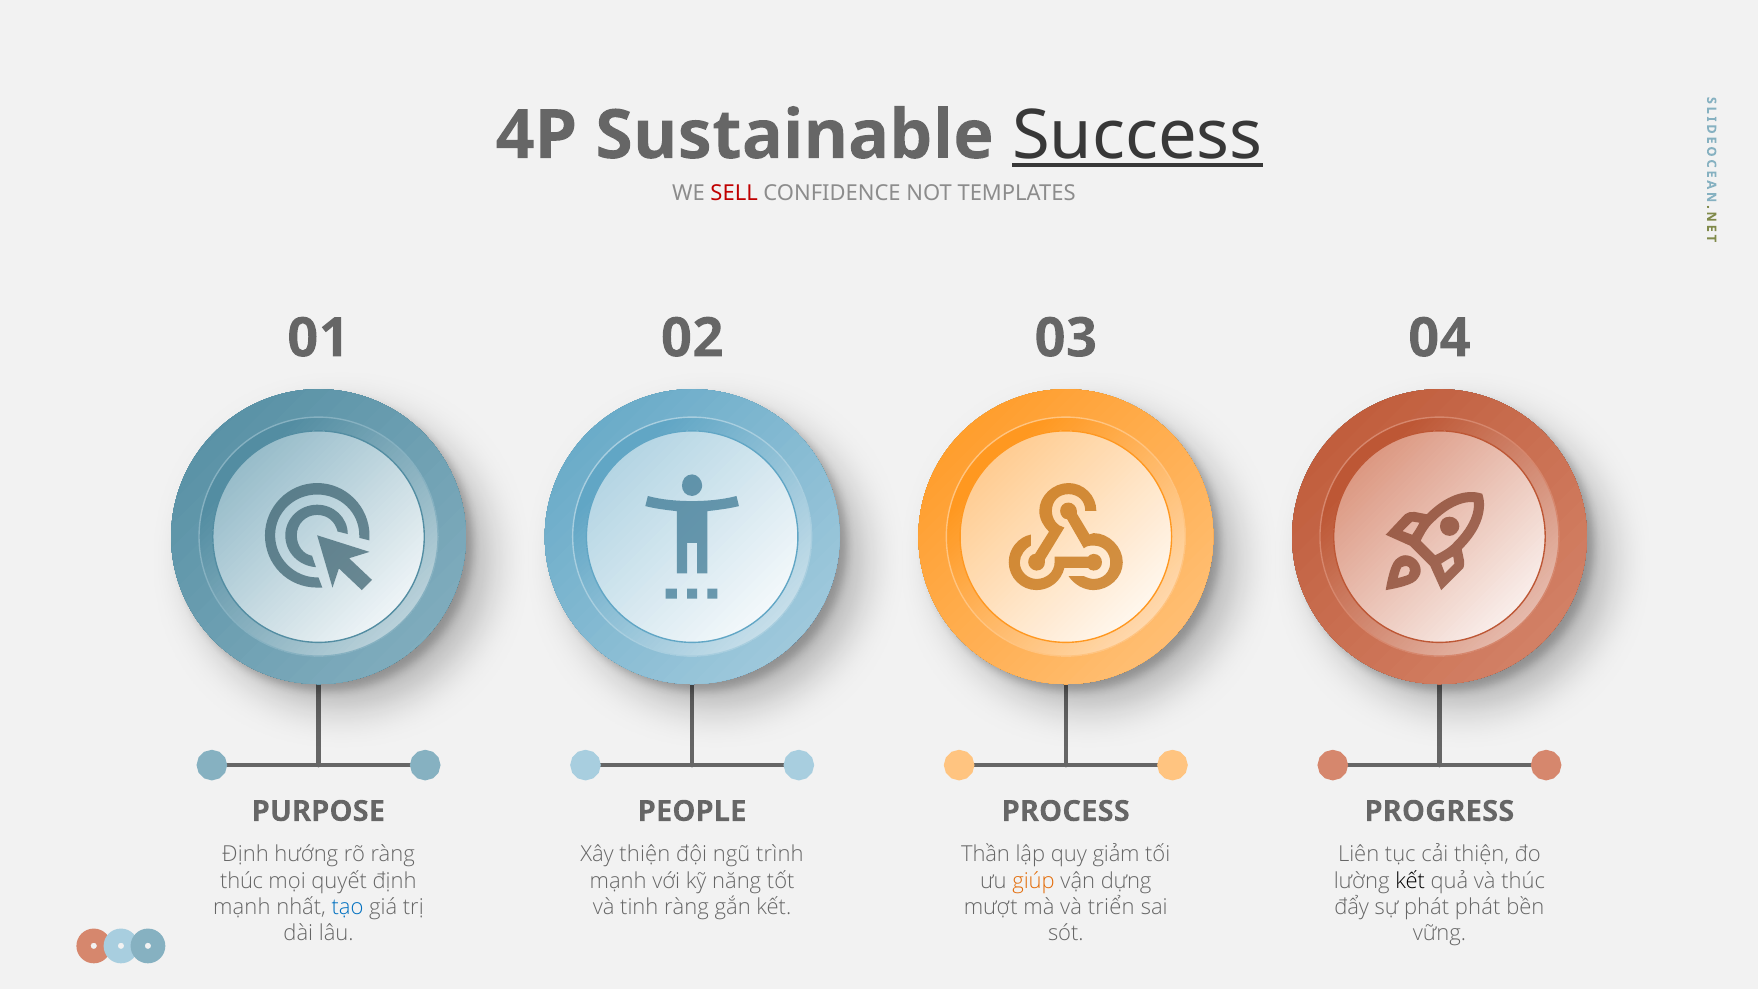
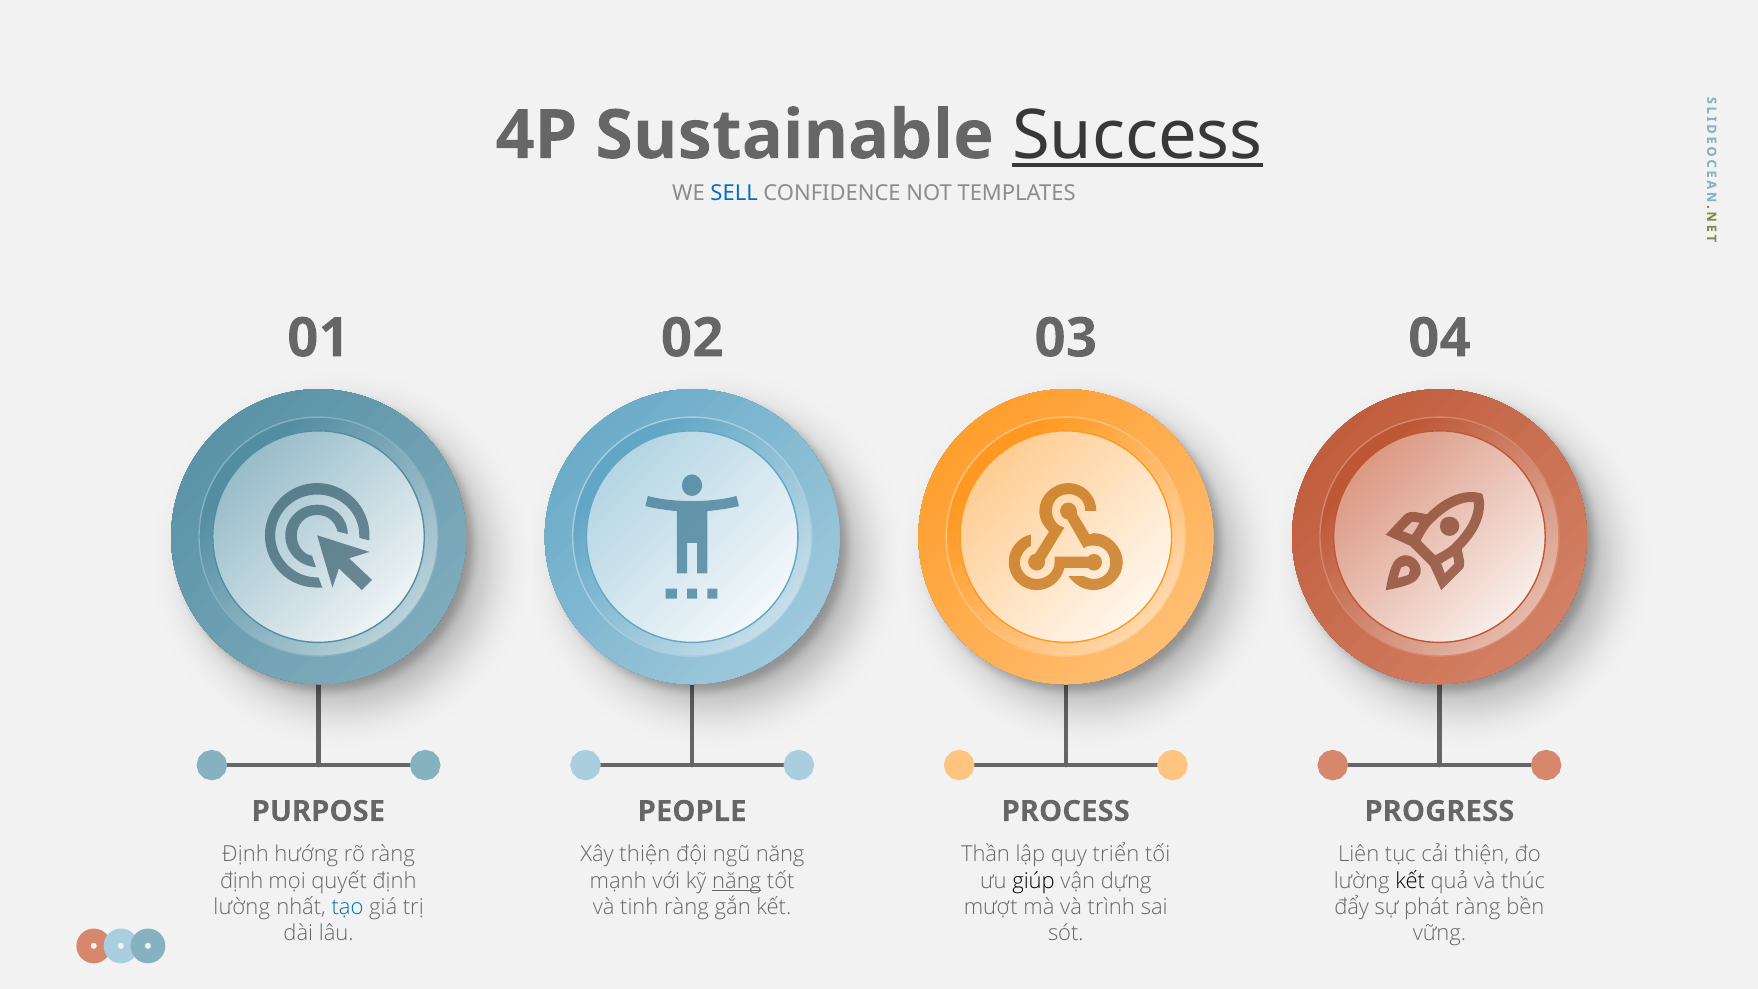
SELL colour: red -> blue (734, 193)
ngũ trình: trình -> năng (780, 854)
giảm: giảm -> triển (1116, 854)
thúc: thúc -> định (242, 881)
năng underline: none -> present (737, 881)
giúp colour: orange -> black (1034, 881)
mạnh: mạnh -> lường (242, 907)
triển: triển -> trình (1111, 907)
phát phát: phát -> ràng (1478, 907)
